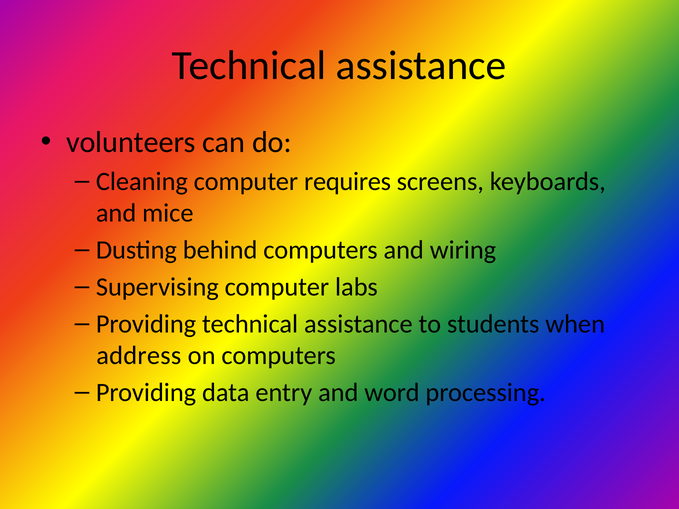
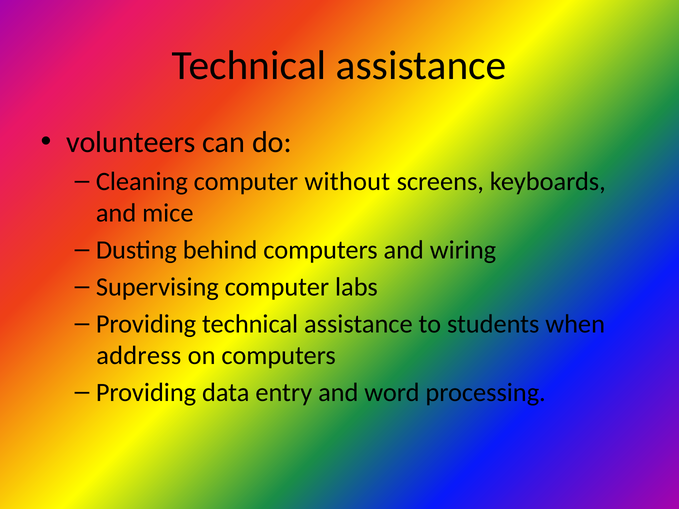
requires: requires -> without (347, 181)
